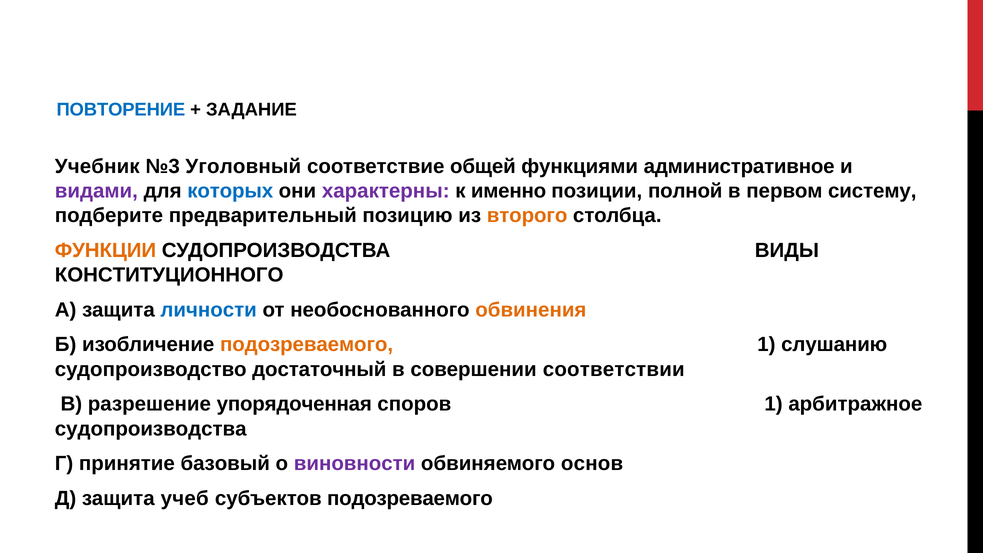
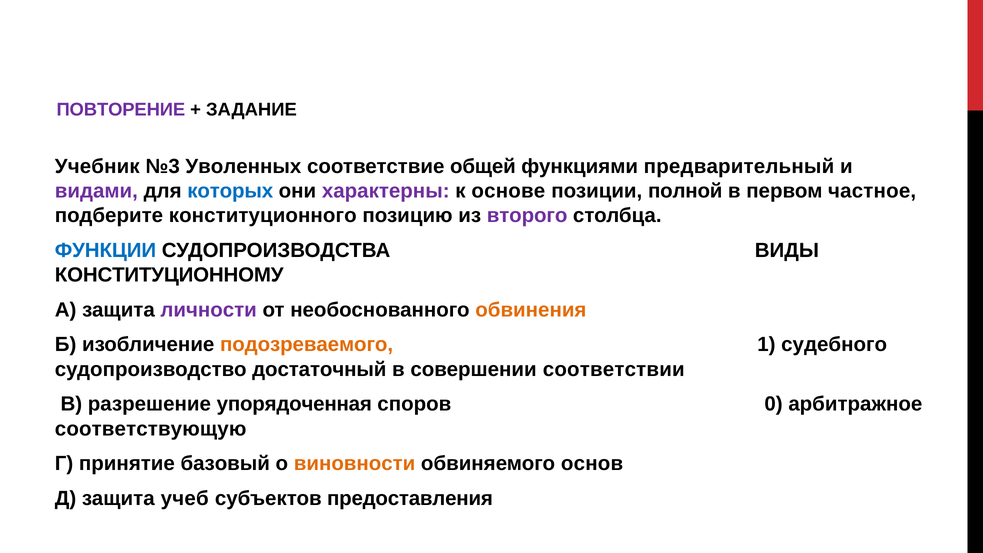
ПОВТОРЕНИЕ colour: blue -> purple (121, 109)
Уголовный: Уголовный -> Уволенных (243, 166)
административное: административное -> предварительный (739, 166)
именно: именно -> основе (508, 191)
систему: систему -> частное (872, 191)
предварительный: предварительный -> конституционного (263, 215)
второго colour: orange -> purple (527, 215)
ФУНКЦИИ colour: orange -> blue (105, 250)
КОНСТИТУЦИОННОГО: КОНСТИТУЦИОННОГО -> КОНСТИТУЦИОННОМУ (169, 275)
личности colour: blue -> purple (209, 310)
слушанию: слушанию -> судебного (834, 345)
споров 1: 1 -> 0 (774, 404)
судопроизводства: судопроизводства -> соответствующую (151, 429)
виновности colour: purple -> orange (355, 464)
субъектов подозреваемого: подозреваемого -> предоставления (410, 498)
